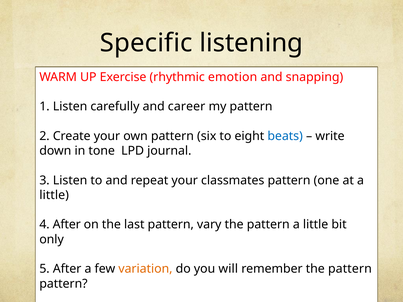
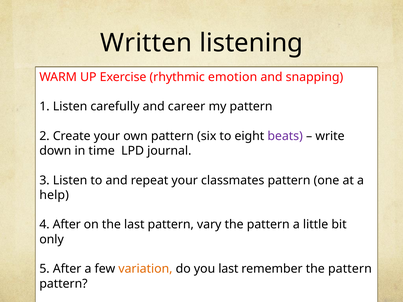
Specific: Specific -> Written (146, 43)
beats colour: blue -> purple (285, 136)
tone: tone -> time (102, 151)
little: little -> help (54, 195)
you will: will -> last (228, 269)
